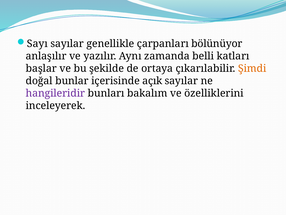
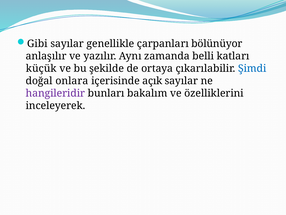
Sayı: Sayı -> Gibi (37, 44)
başlar: başlar -> küçük (41, 68)
Şimdi colour: orange -> blue (252, 68)
bunlar: bunlar -> onlara (72, 81)
